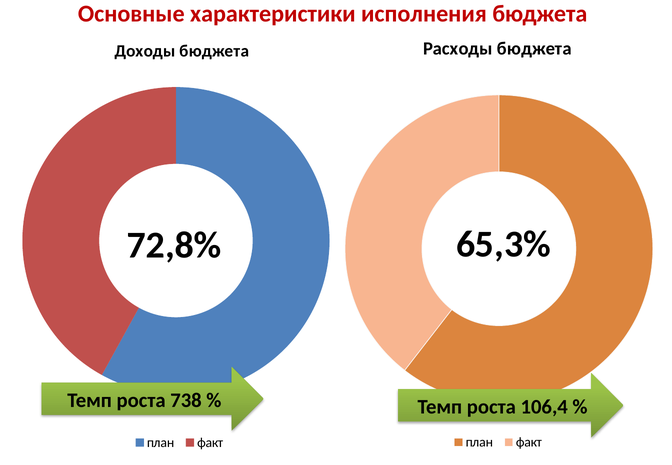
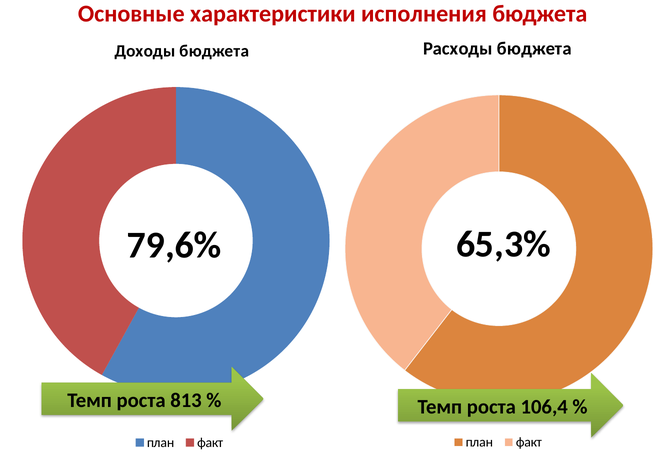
72,8%: 72,8% -> 79,6% (174, 246)
738: 738 -> 813 (186, 400)
